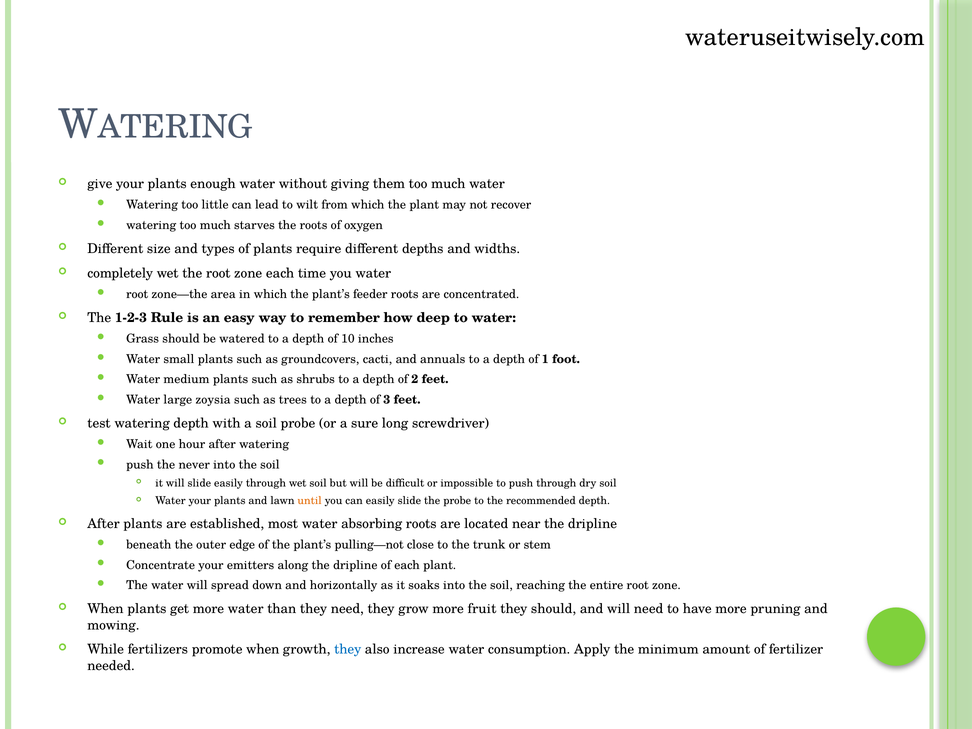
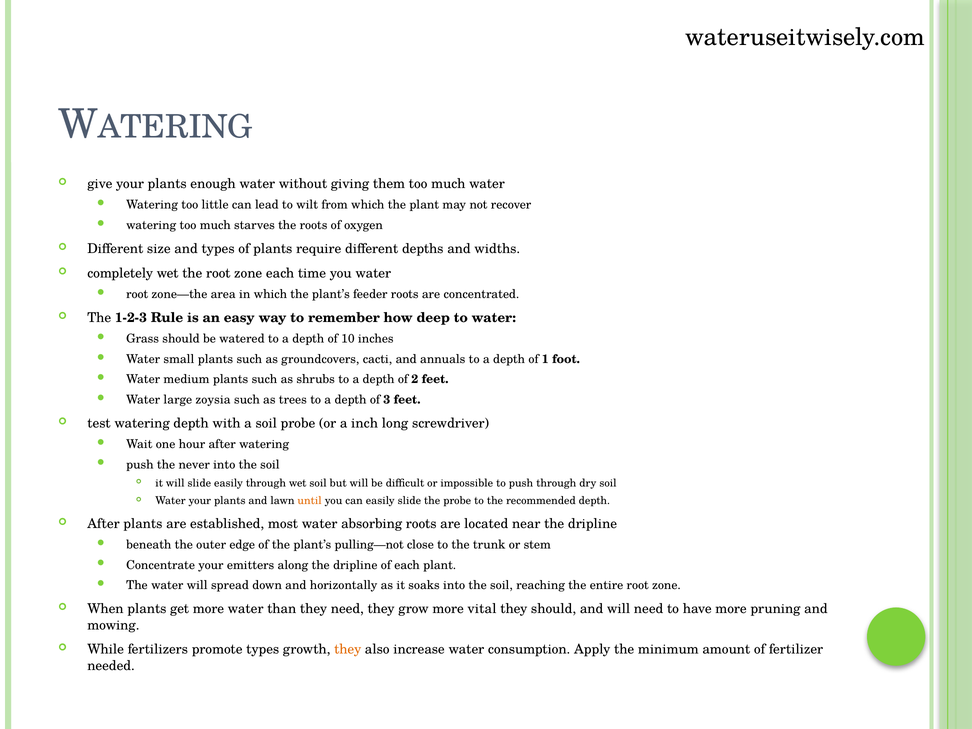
sure: sure -> inch (365, 423)
fruit: fruit -> vital (482, 609)
promote when: when -> types (263, 649)
they colour: blue -> orange (348, 649)
